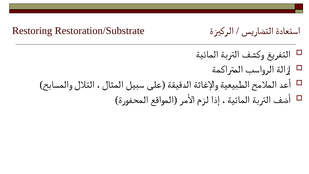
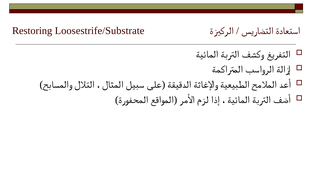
Restoration/Substrate: Restoration/Substrate -> Loosestrife/Substrate (100, 31)
